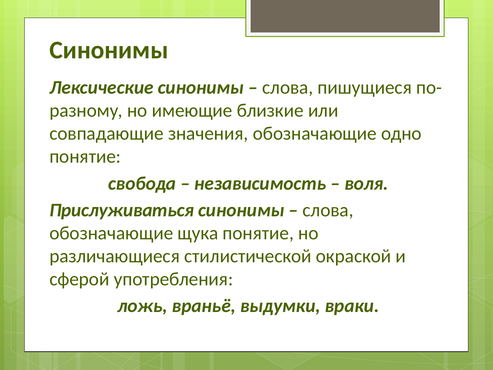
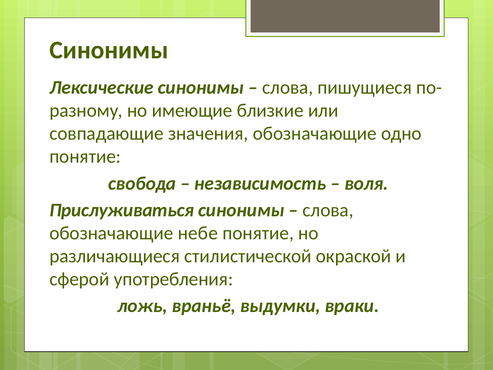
щука: щука -> небе (198, 233)
